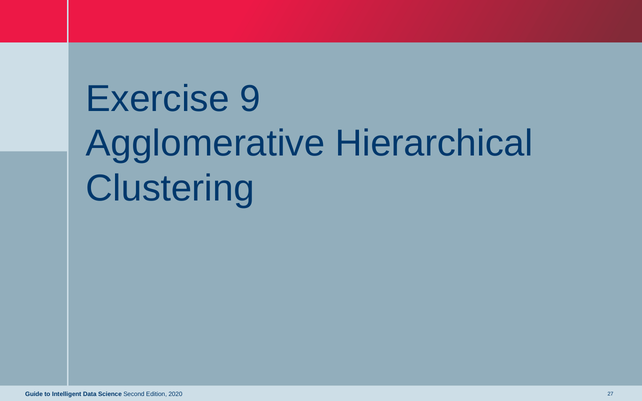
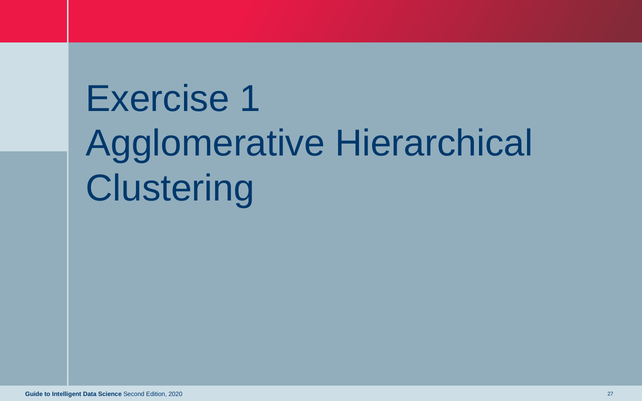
9: 9 -> 1 (250, 99)
